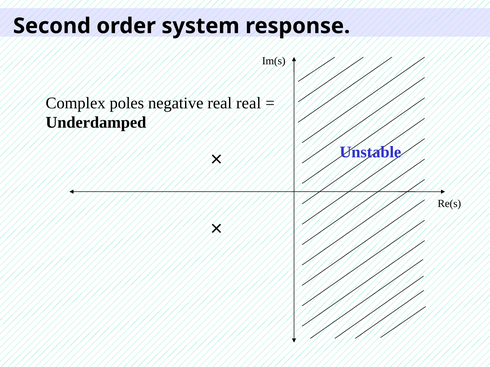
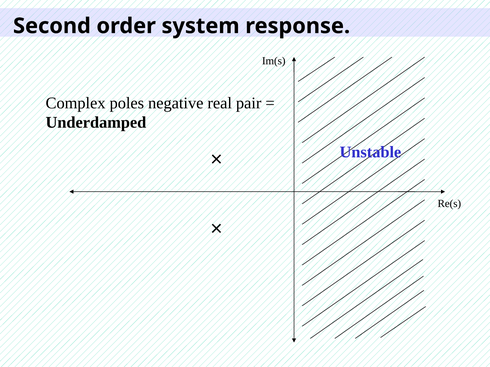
real real: real -> pair (249, 103)
